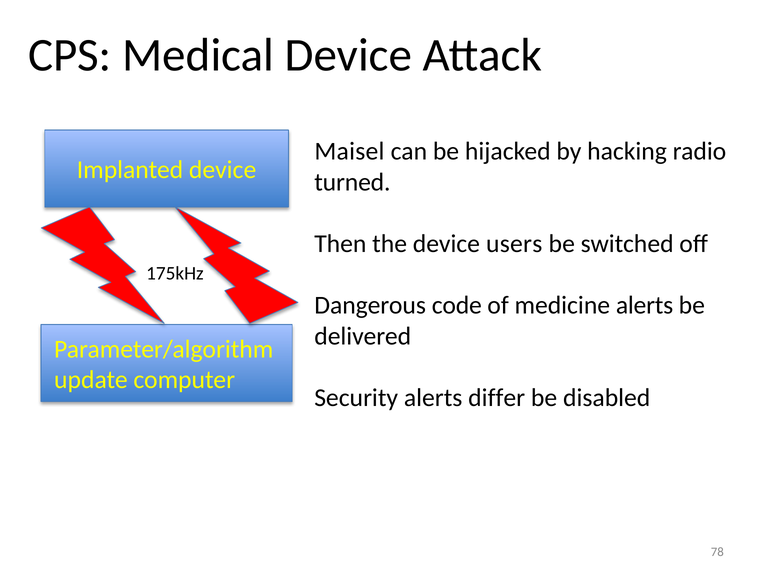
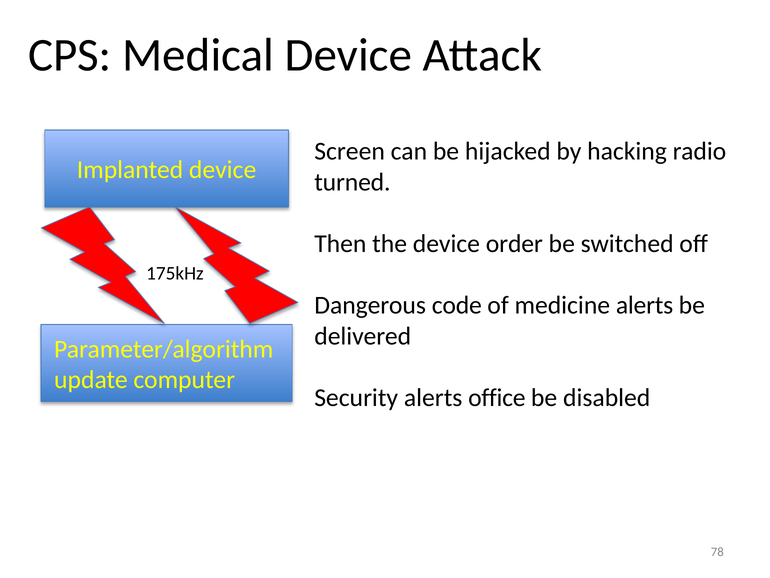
Maisel: Maisel -> Screen (350, 151)
users: users -> order (514, 244)
differ: differ -> office (497, 398)
